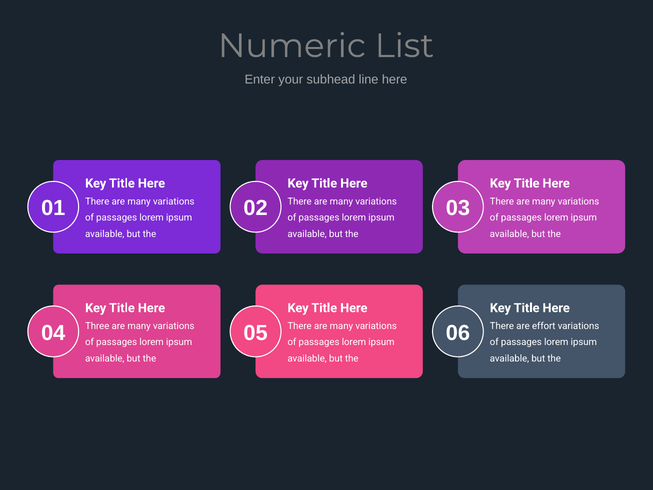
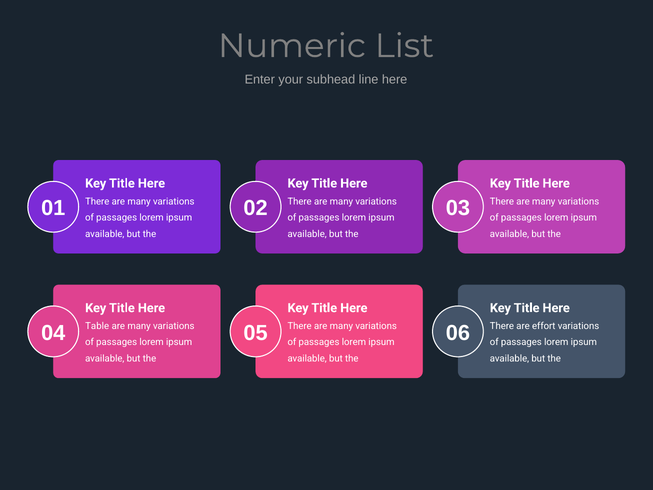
Three: Three -> Table (97, 326)
